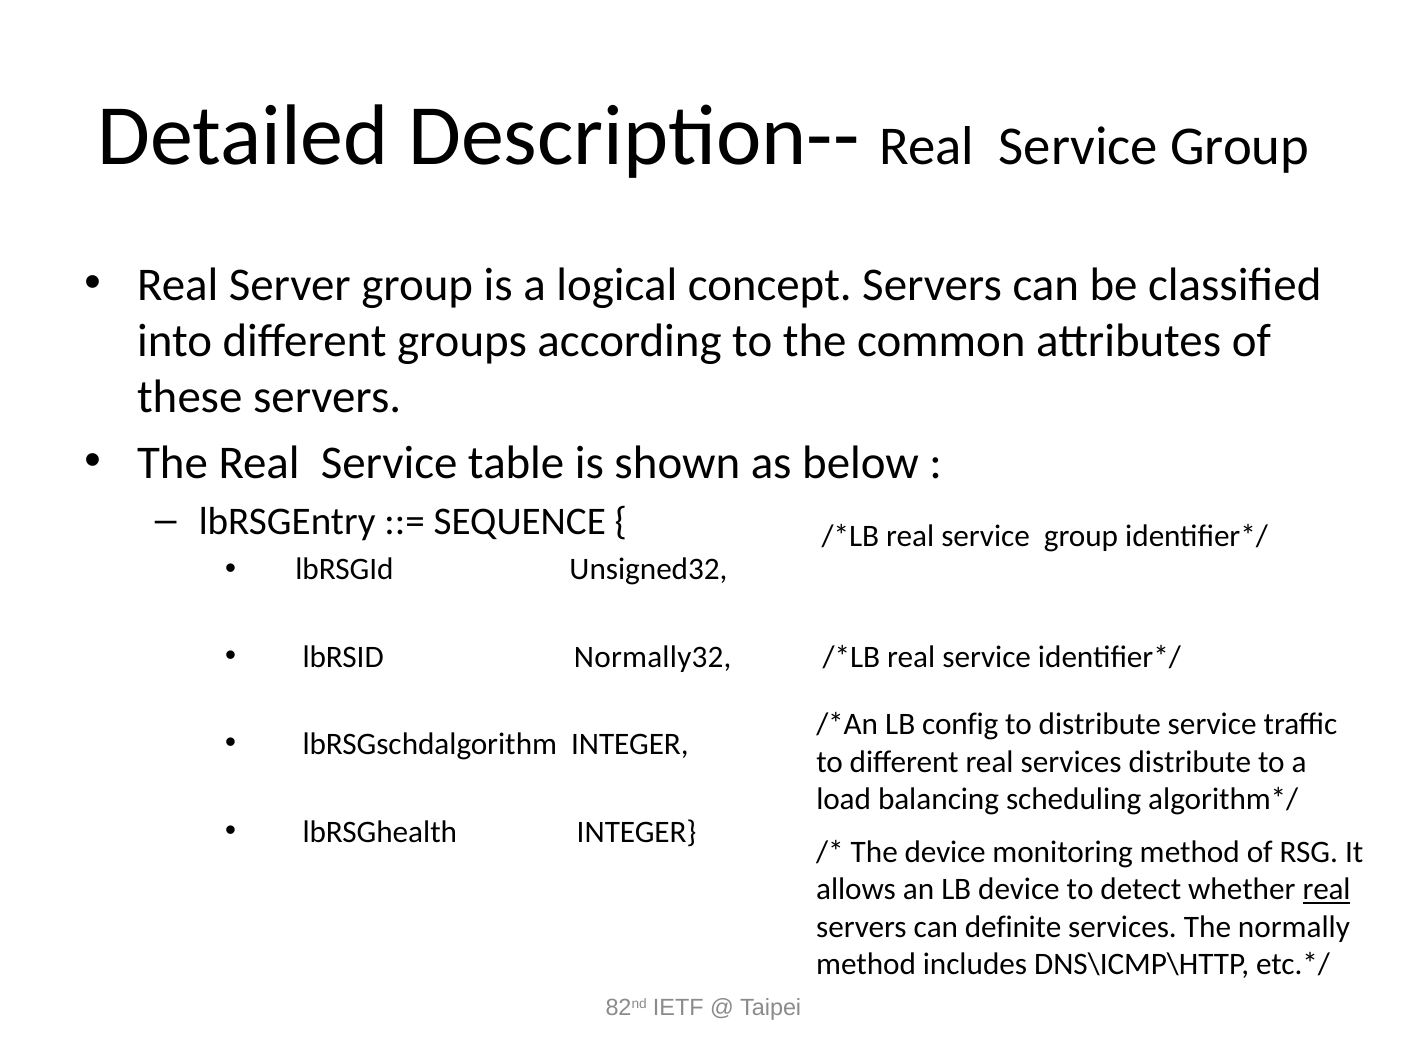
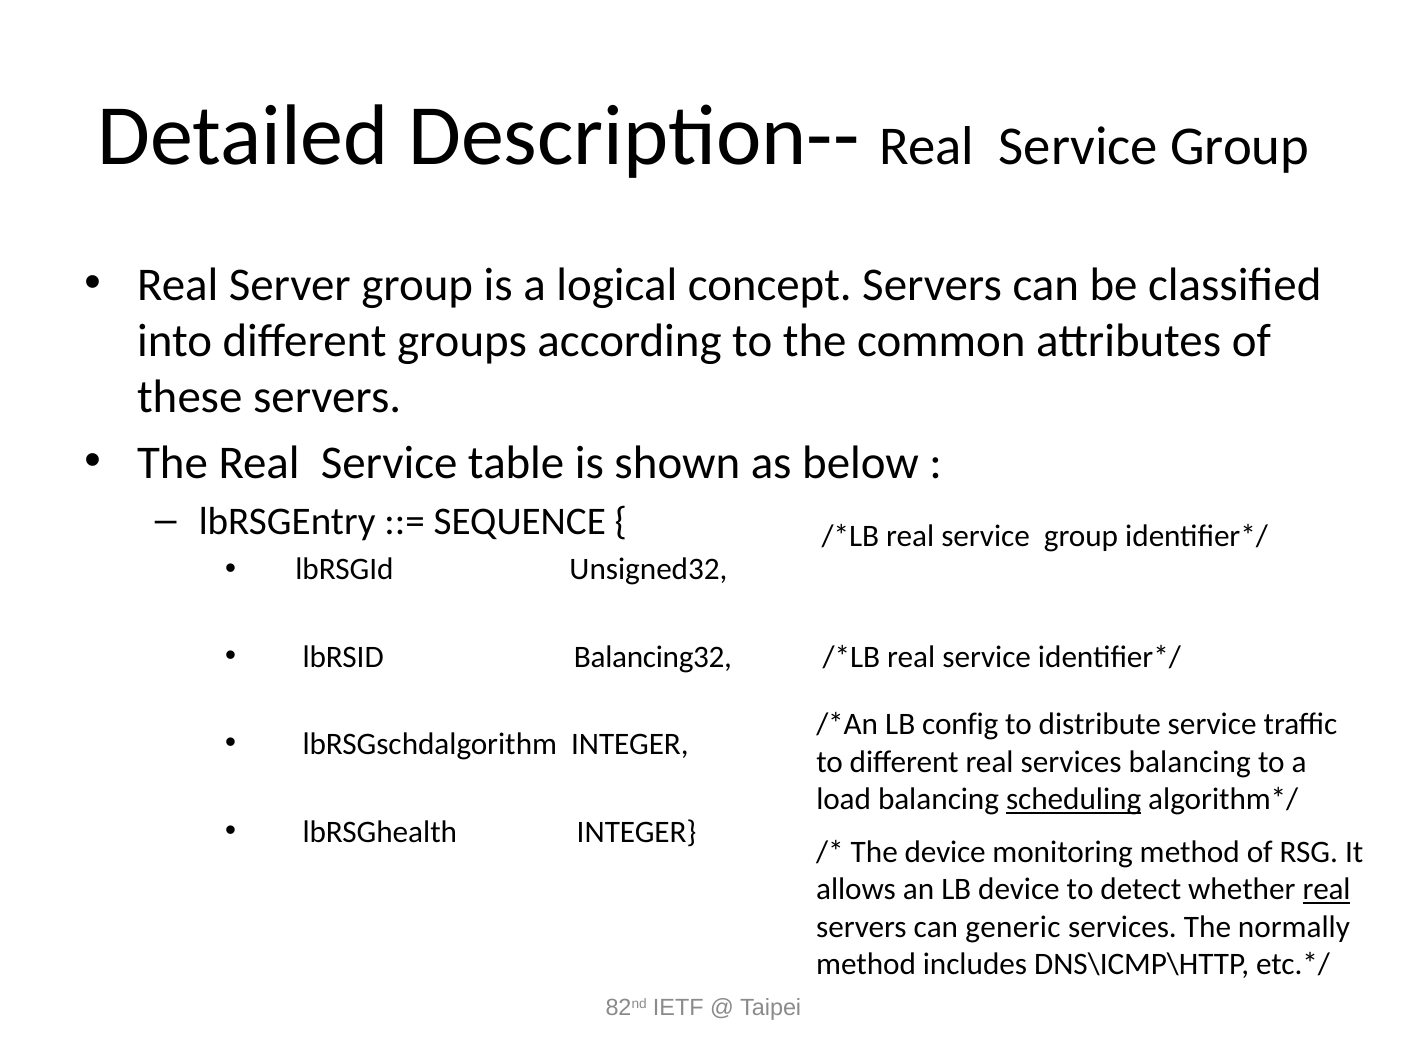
Normally32: Normally32 -> Balancing32 (653, 657)
services distribute: distribute -> balancing (1190, 762)
scheduling underline: none -> present (1074, 799)
definite: definite -> generic (1013, 927)
